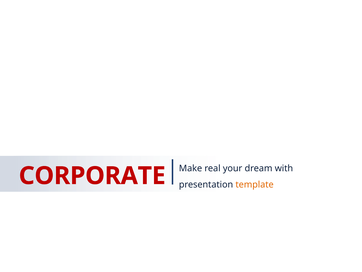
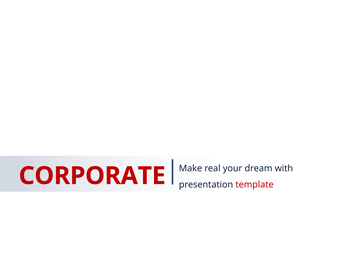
template colour: orange -> red (255, 184)
